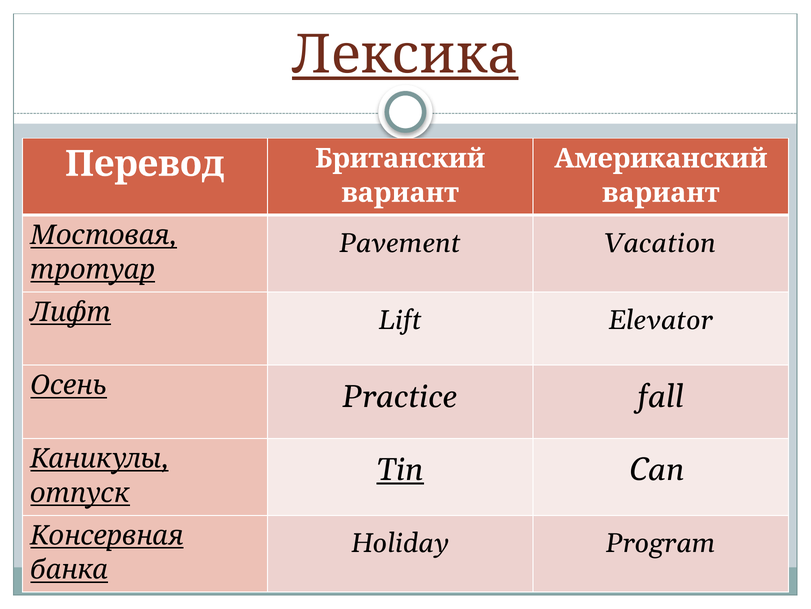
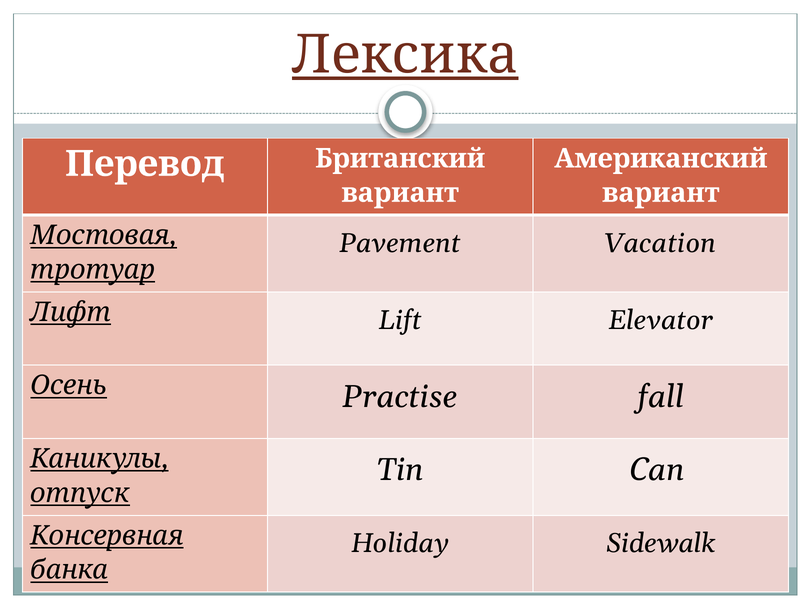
Practice: Practice -> Practise (400, 396)
Tin underline: present -> none (400, 469)
Program: Program -> Sidewalk (661, 543)
